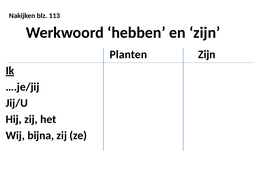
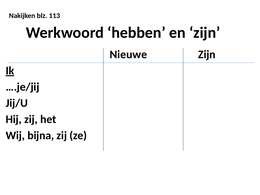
Planten: Planten -> Nieuwe (128, 55)
